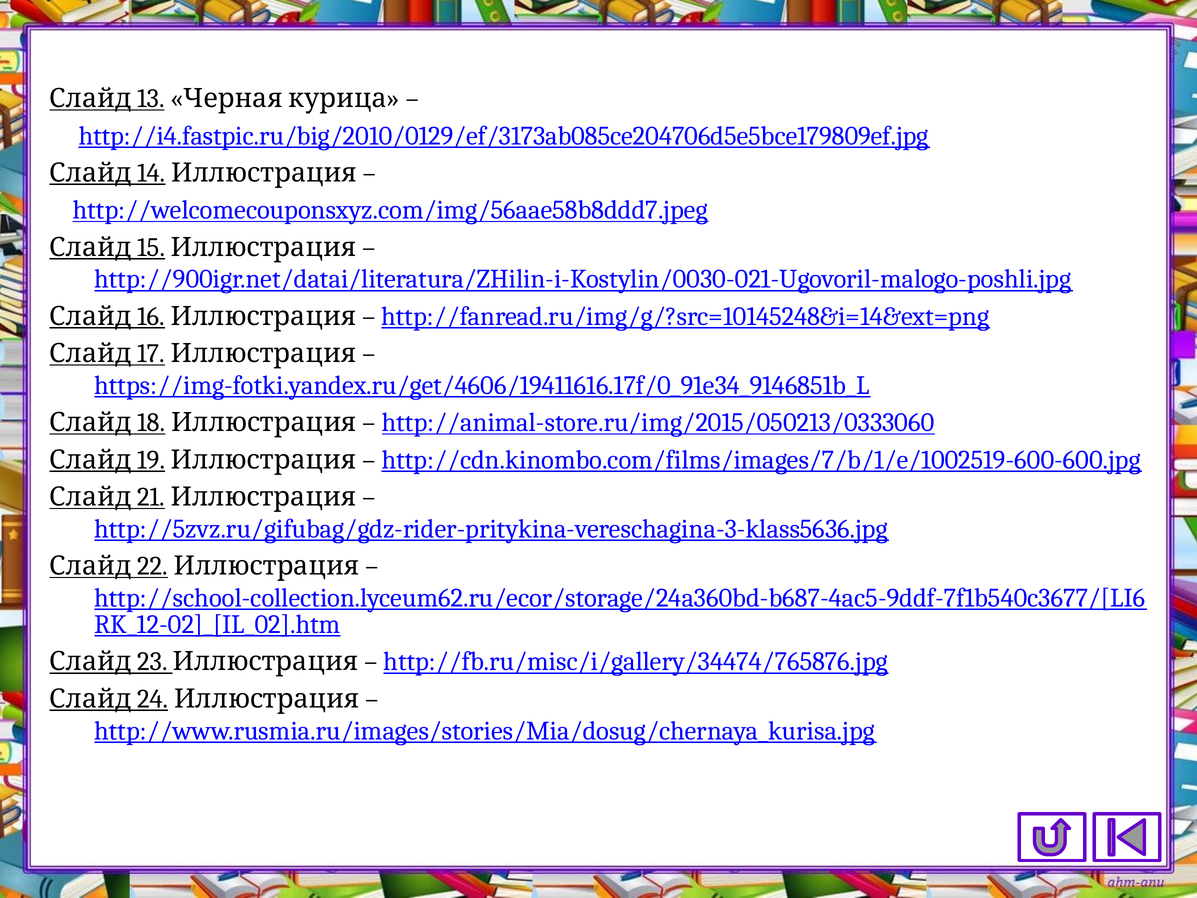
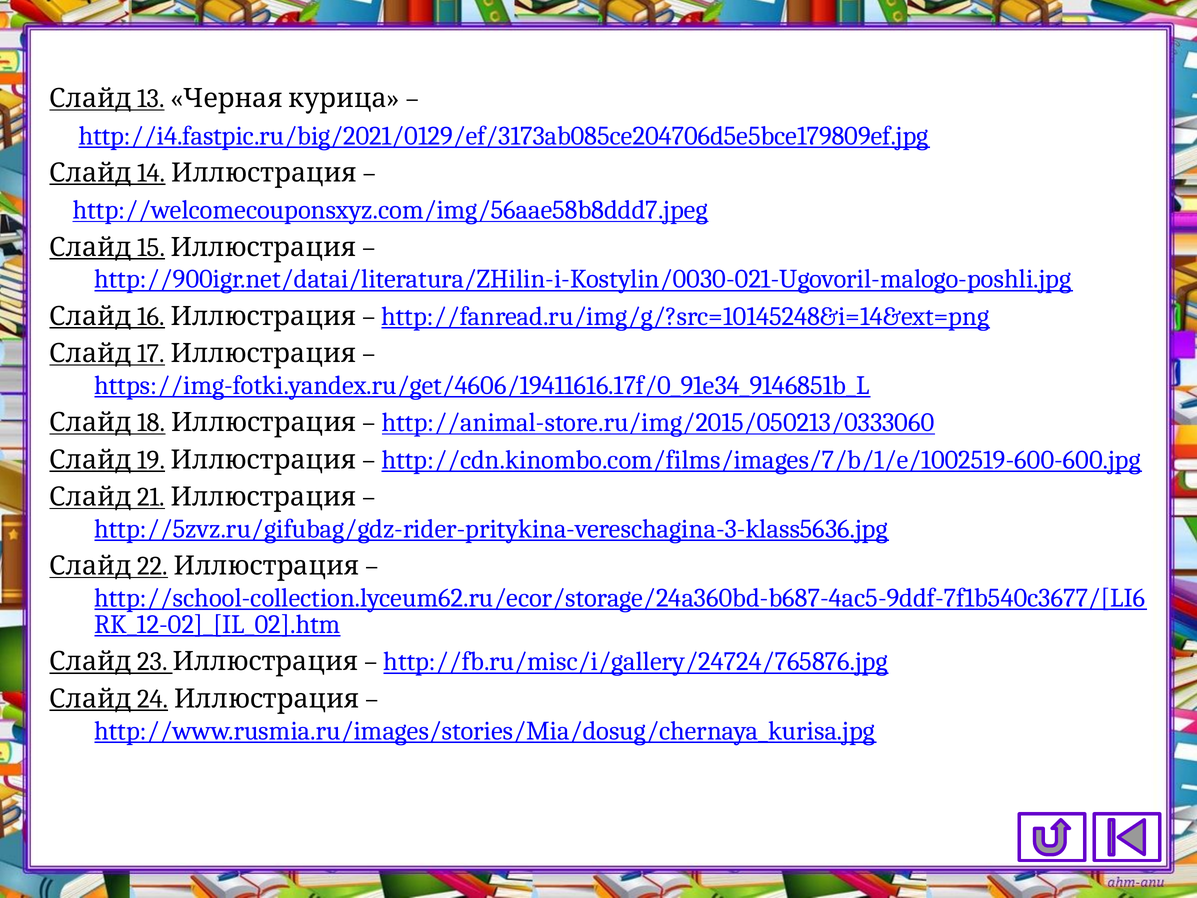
http://i4.fastpic.ru/big/2010/0129/ef/3173ab085ce204706d5e5bce179809ef.jpg: http://i4.fastpic.ru/big/2010/0129/ef/3173ab085ce204706d5e5bce179809ef.jpg -> http://i4.fastpic.ru/big/2021/0129/ef/3173ab085ce204706d5e5bce179809ef.jpg (504, 136)
http://fb.ru/misc/i/gallery/34474/765876.jpg: http://fb.ru/misc/i/gallery/34474/765876.jpg -> http://fb.ru/misc/i/gallery/24724/765876.jpg (636, 662)
